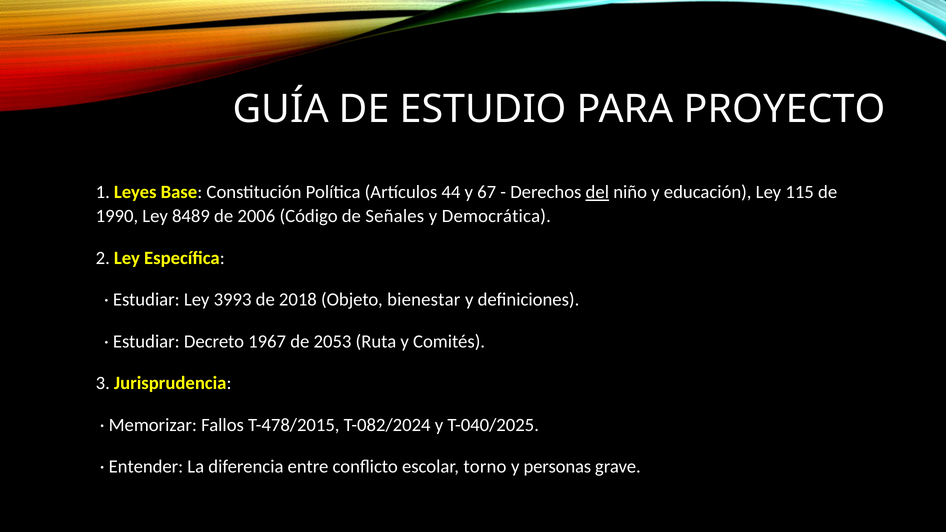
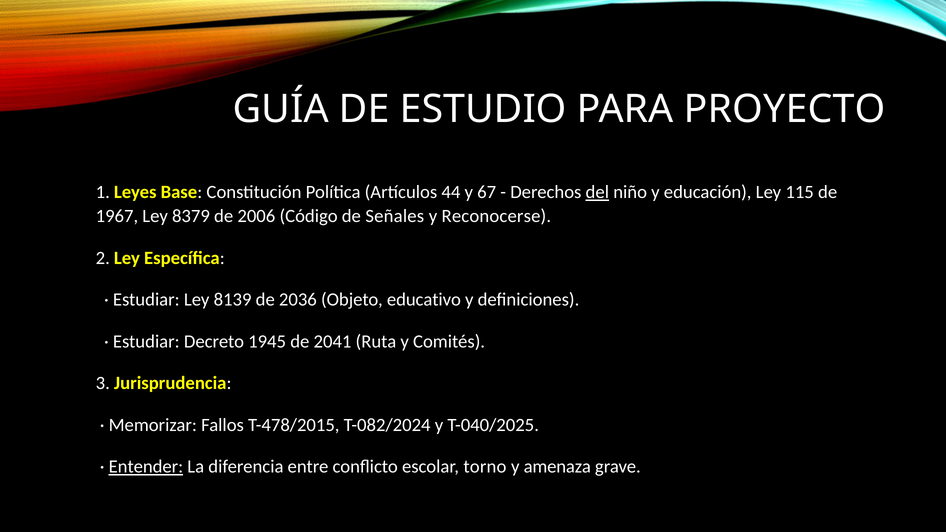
1990: 1990 -> 1967 (117, 216)
8489: 8489 -> 8379 (191, 216)
Democrática: Democrática -> Reconocerse (496, 216)
3993: 3993 -> 8139 (233, 300)
2018: 2018 -> 2036 (298, 300)
bienestar: bienestar -> educativo (424, 300)
1967: 1967 -> 1945 (267, 342)
2053: 2053 -> 2041 (332, 342)
Entender underline: none -> present (146, 467)
personas: personas -> amenaza (557, 467)
